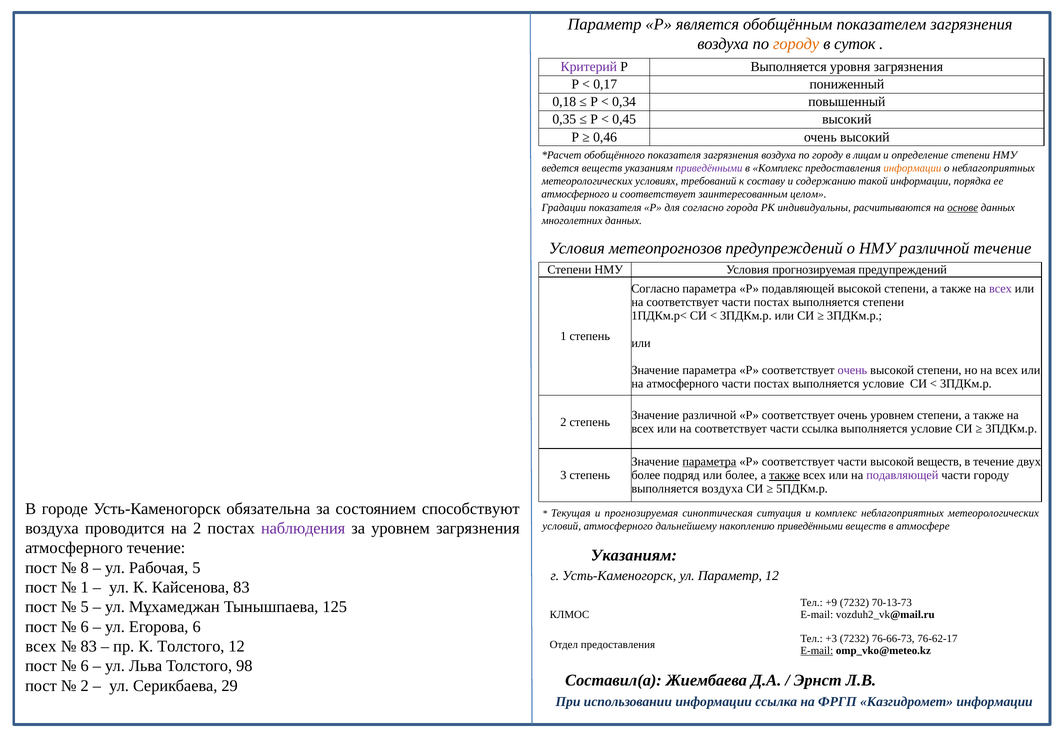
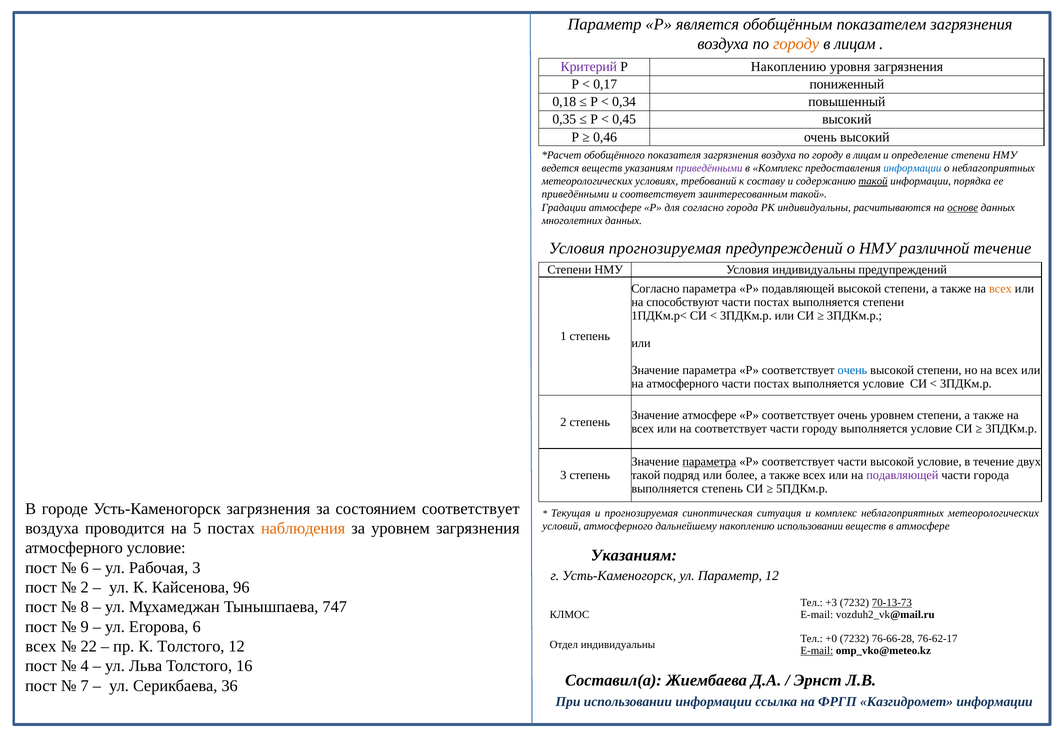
суток: суток -> лицам (855, 44)
Р Выполняется: Выполняется -> Накоплению (789, 67)
информации colour: orange -> blue (912, 168)
такой underline: none -> present (873, 181)
атмосферного: атмосферного -> приведёнными (575, 194)
заинтересованным целом: целом -> такой (808, 194)
Градации показателя: показателя -> атмосфере (615, 207)
Условия метеопрогнозов: метеопрогнозов -> прогнозируемая (665, 248)
Условия прогнозируемая: прогнозируемая -> индивидуальны (814, 270)
всех colour: purple -> orange (1000, 288)
соответствует: соответствует -> способствуют (683, 302)
очень colour: purple -> blue (852, 370)
Значение различной: различной -> атмосфере (709, 415)
части ссылка: ссылка -> городу (820, 429)
высокой веществ: веществ -> условие (939, 461)
более: более -> такой (646, 475)
также underline: present -> none (784, 475)
части городу: городу -> города (991, 475)
выполняется воздуха: воздуха -> степень (722, 489)
Усть-Каменогорск обязательна: обязательна -> загрязнения (268, 508)
состоянием способствуют: способствуют -> соответствует (471, 508)
на 2: 2 -> 5 (197, 528)
наблюдения colour: purple -> orange (303, 528)
накоплению приведёнными: приведёнными -> использовании (810, 526)
атмосферного течение: течение -> условие (156, 548)
8: 8 -> 6 (85, 567)
Рабочая 5: 5 -> 3 (196, 567)
1: 1 -> 2 (85, 587)
Кайсенова 83: 83 -> 96 (241, 587)
+9: +9 -> +3 (831, 602)
70-13-73 underline: none -> present (892, 602)
5: 5 -> 8 (85, 607)
125: 125 -> 747 (335, 607)
6: 6 -> 9 (85, 626)
+3: +3 -> +0 (831, 638)
76-66-73: 76-66-73 -> 76-66-28 (893, 638)
83: 83 -> 22 (89, 646)
Отдел предоставления: предоставления -> индивидуальны (618, 644)
6: 6 -> 4 (85, 666)
98: 98 -> 16 (244, 666)
2: 2 -> 7 (85, 685)
29: 29 -> 36 (230, 685)
